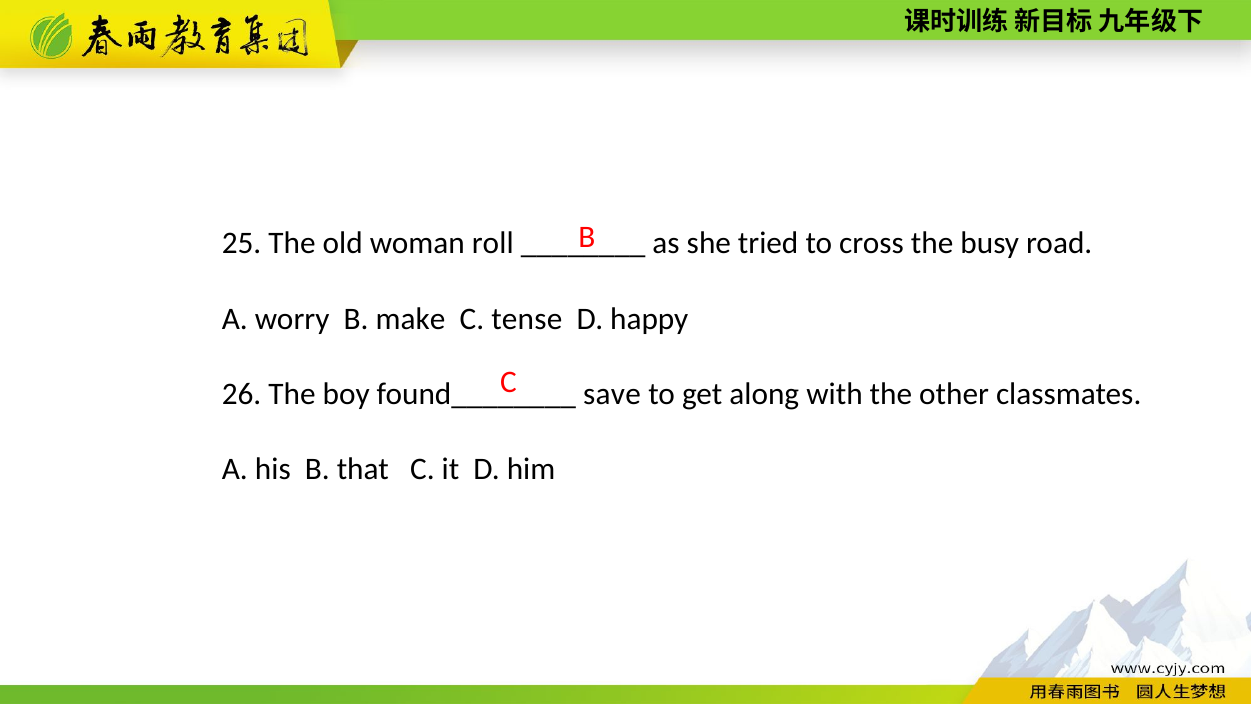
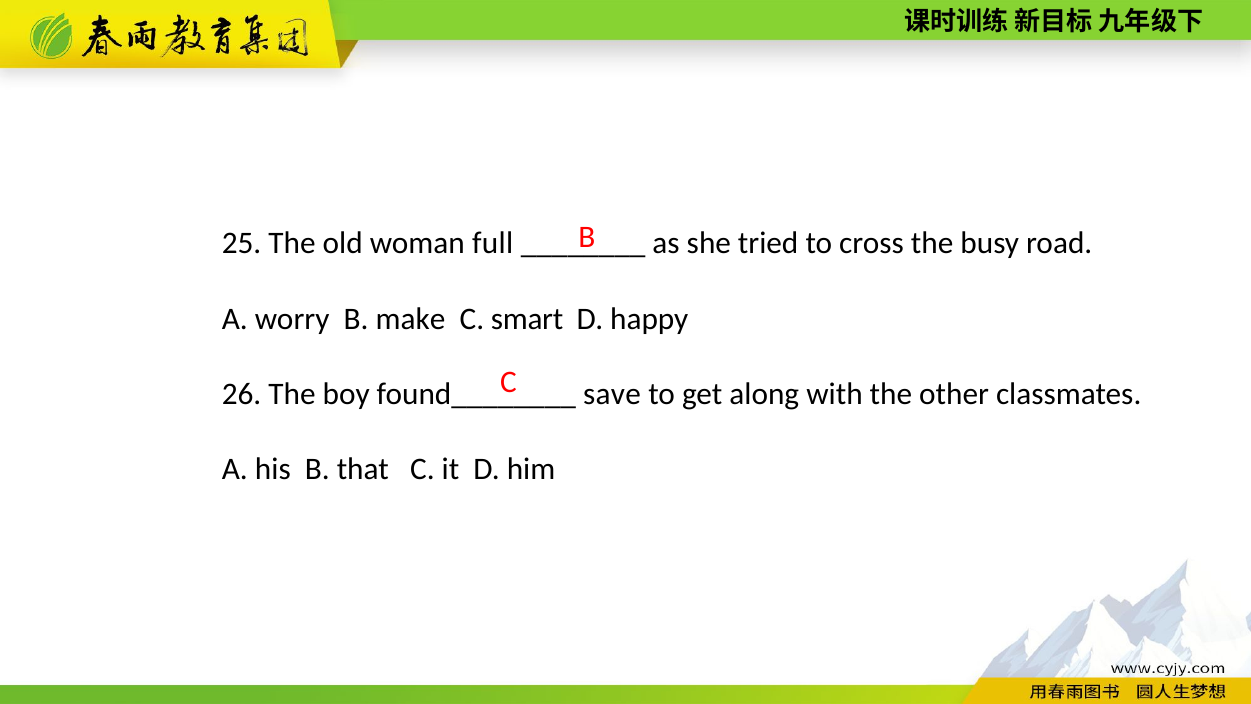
roll: roll -> full (493, 244)
tense: tense -> smart (527, 319)
